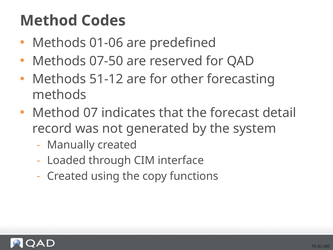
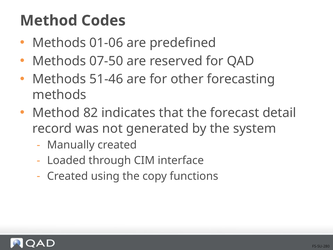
51-12: 51-12 -> 51-46 (106, 79)
07: 07 -> 82 (91, 113)
